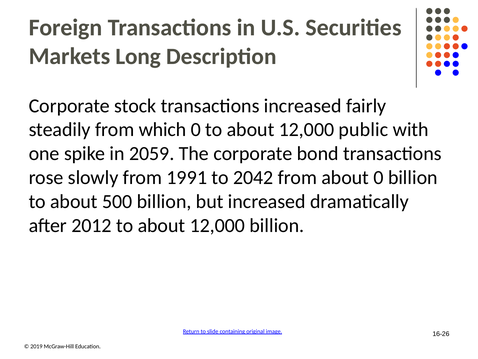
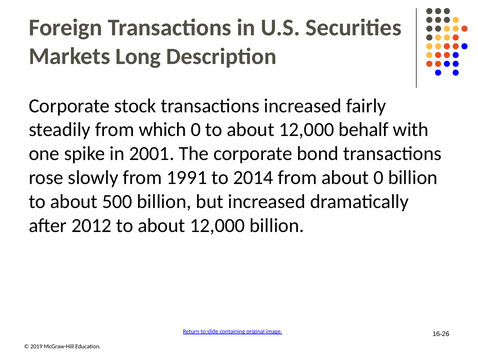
public: public -> behalf (364, 130)
2059: 2059 -> 2001 (152, 153)
2042: 2042 -> 2014 (253, 177)
